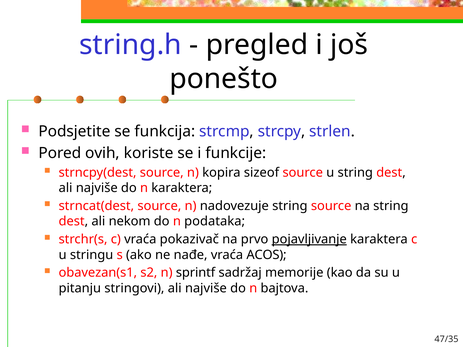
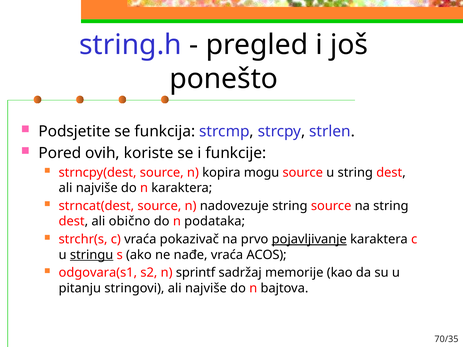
sizeof: sizeof -> mogu (262, 173)
nekom: nekom -> obično (130, 221)
stringu underline: none -> present (92, 255)
obavezan(s1: obavezan(s1 -> odgovara(s1 (98, 273)
47/35: 47/35 -> 70/35 (446, 339)
